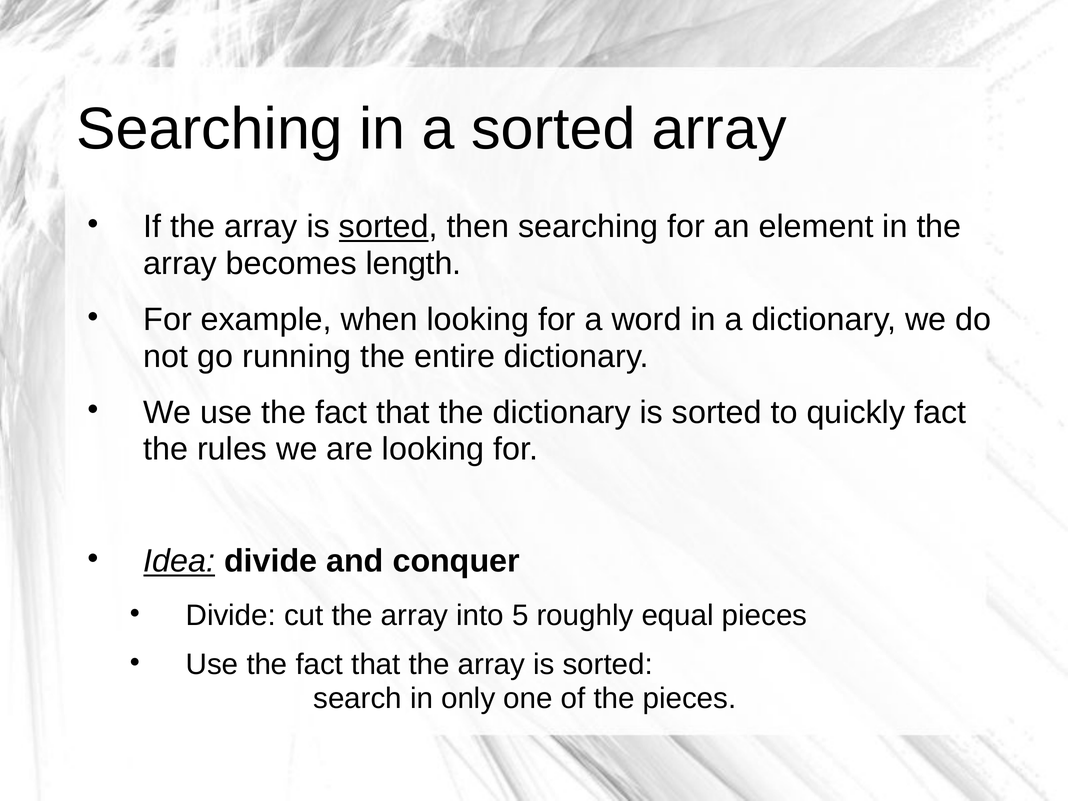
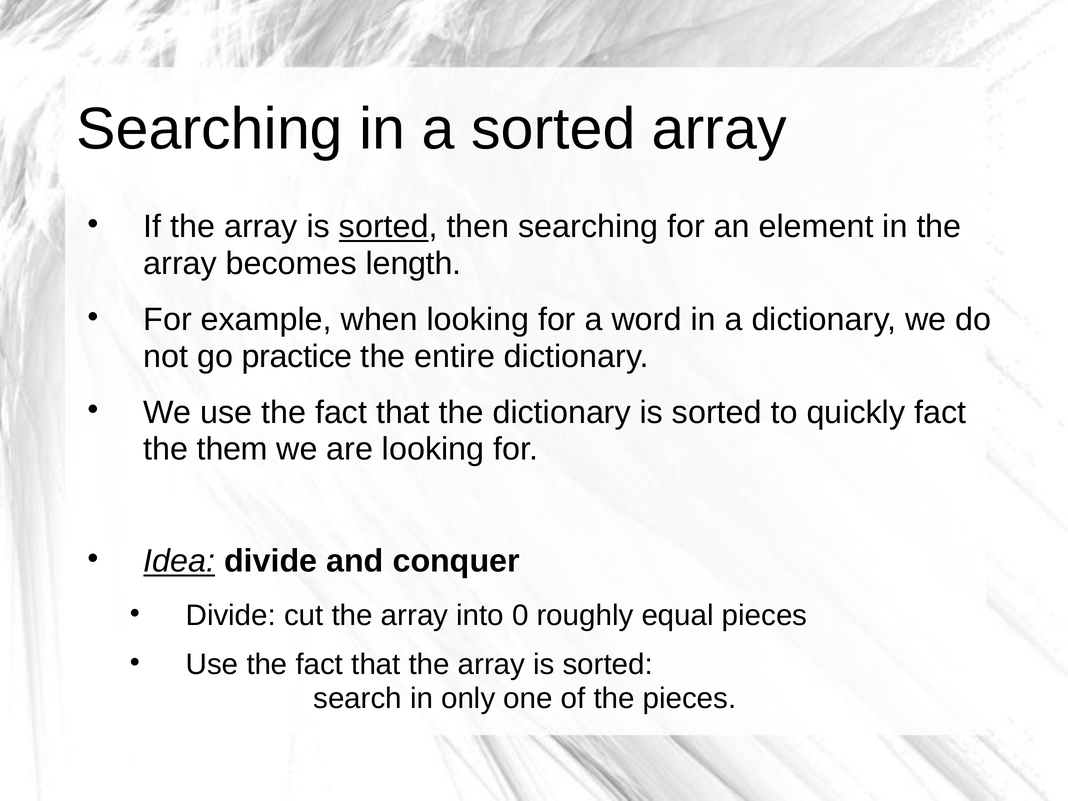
running: running -> practice (297, 356)
rules: rules -> them (232, 449)
5: 5 -> 0 (520, 616)
